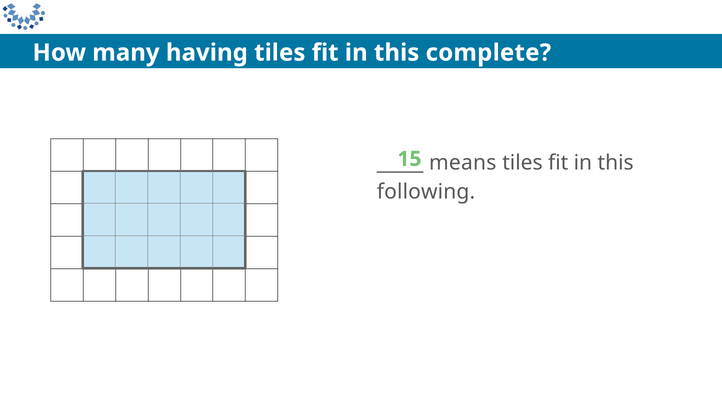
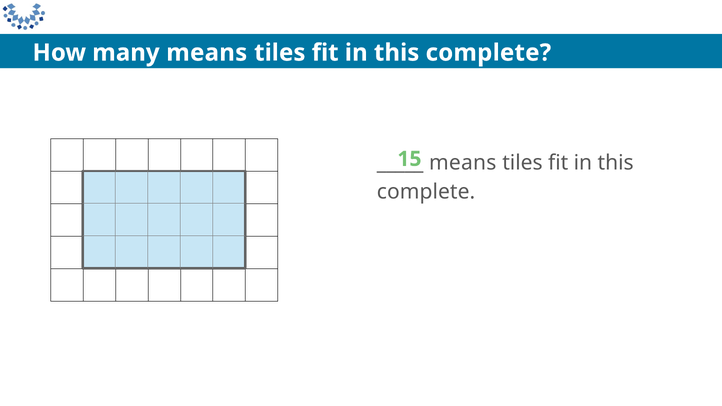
many having: having -> means (207, 53)
following: following -> complete (426, 192)
